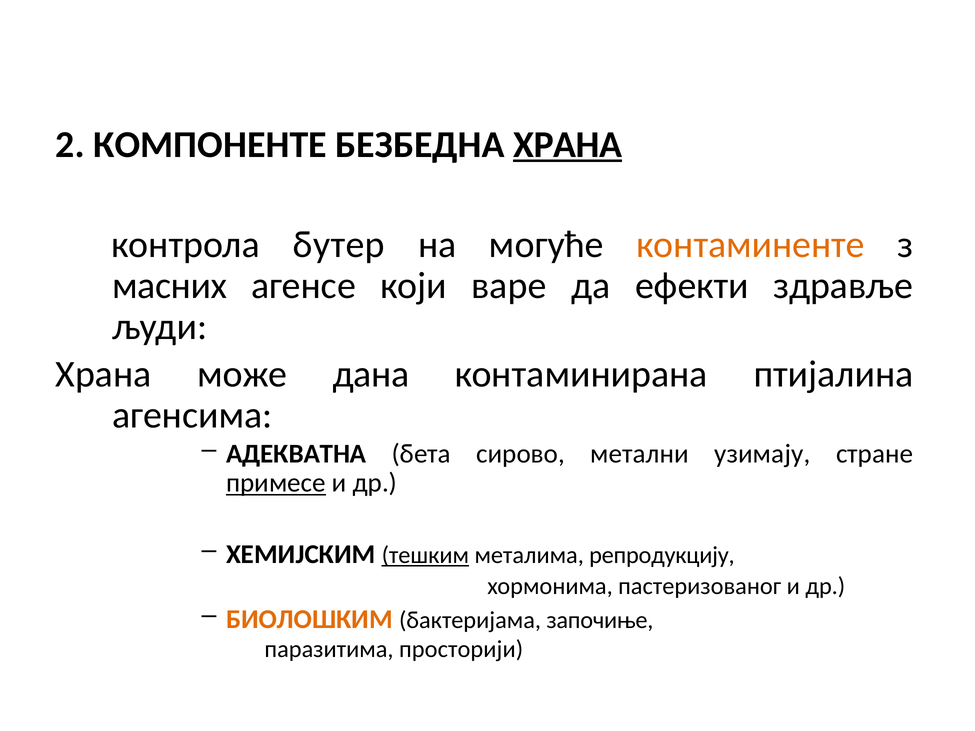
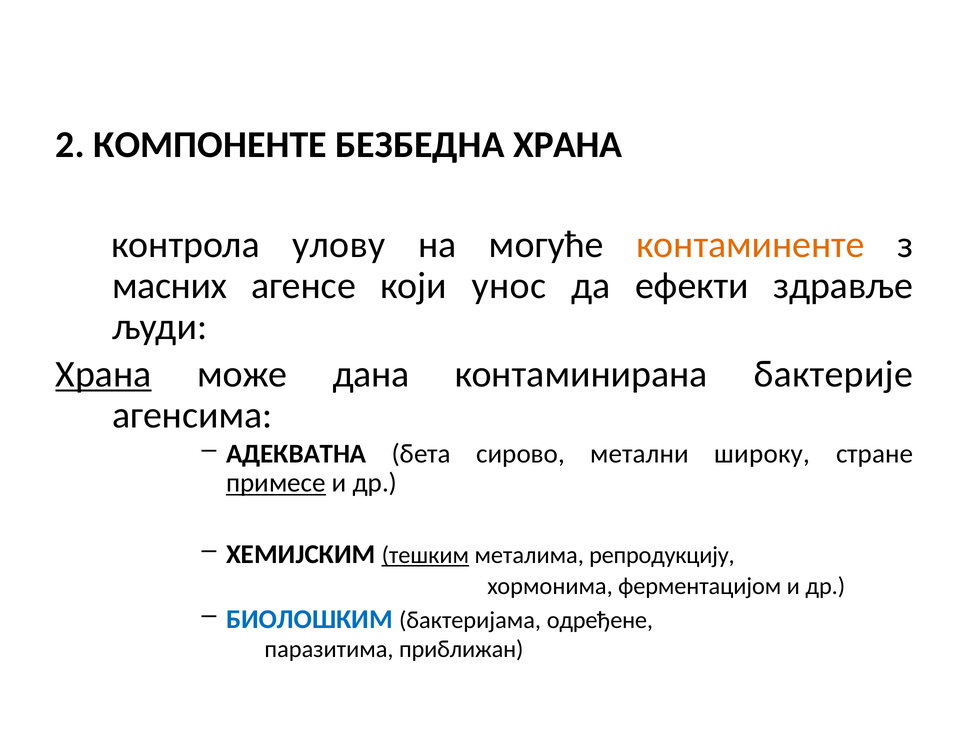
ХРАНА underline: present -> none (568, 145)
бутер: бутер -> улову (339, 245)
варе: варе -> унос (509, 286)
Храна underline: none -> present (103, 374)
птијалина: птијалина -> бактерије (833, 374)
узимају: узимају -> широку (762, 454)
пастеризованог: пастеризованог -> ферментацијом (700, 586)
БИОЛОШКИМ colour: orange -> blue (309, 619)
започиње: започиње -> одређене (600, 620)
просторији: просторији -> приближан (461, 650)
